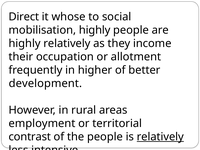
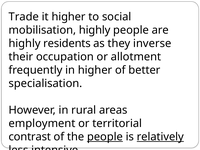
Direct: Direct -> Trade (24, 17)
it whose: whose -> higher (69, 17)
highly relatively: relatively -> residents (67, 43)
income: income -> inverse (152, 43)
development: development -> specialisation (45, 83)
people underline: none -> present (105, 137)
